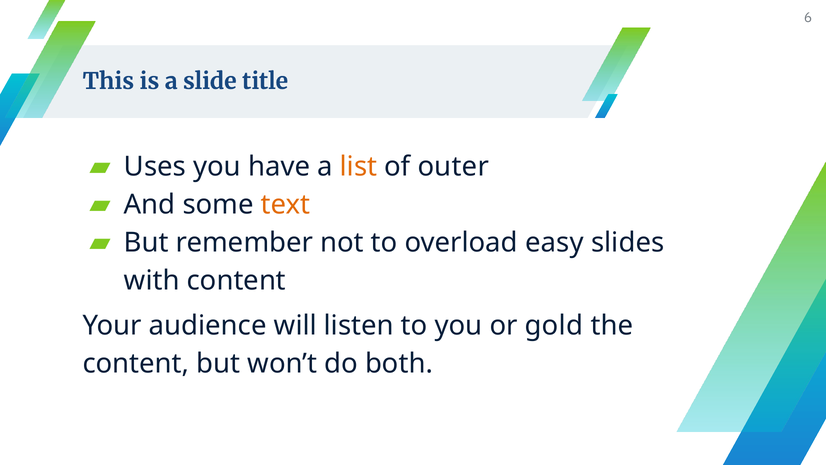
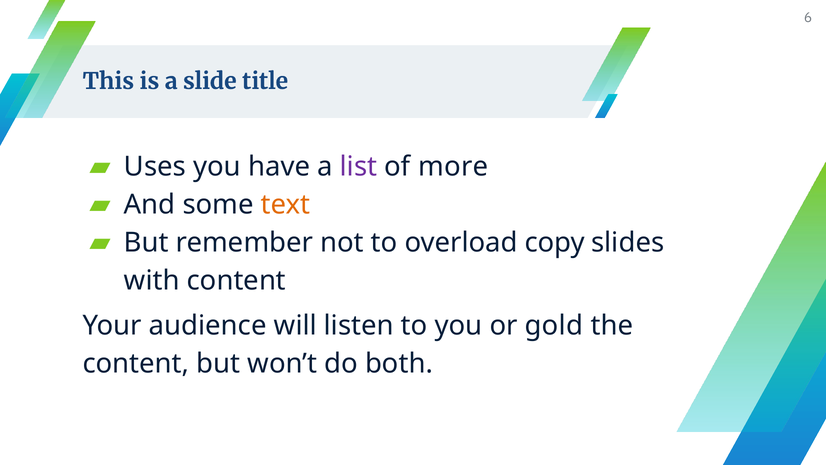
list colour: orange -> purple (359, 167)
outer: outer -> more (453, 167)
easy: easy -> copy (555, 242)
